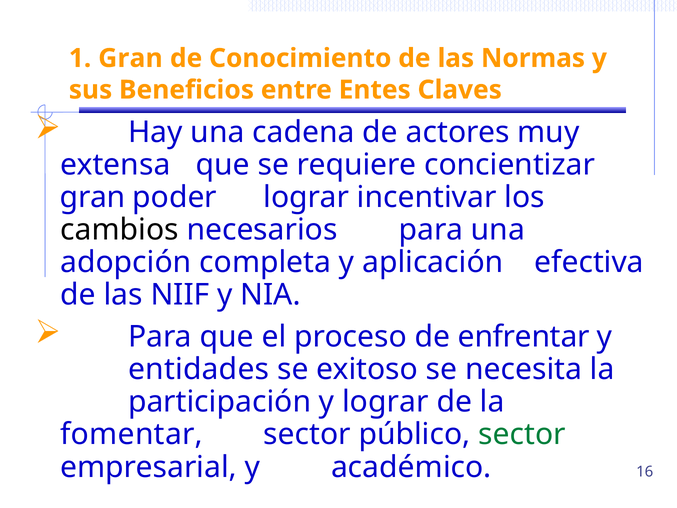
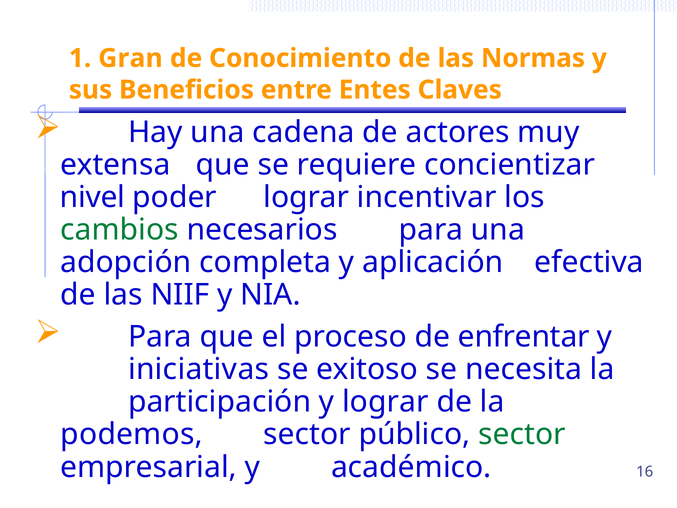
gran: gran -> nivel (93, 197)
cambios colour: black -> green (120, 230)
entidades: entidades -> iniciativas (199, 369)
fomentar: fomentar -> podemos (132, 434)
